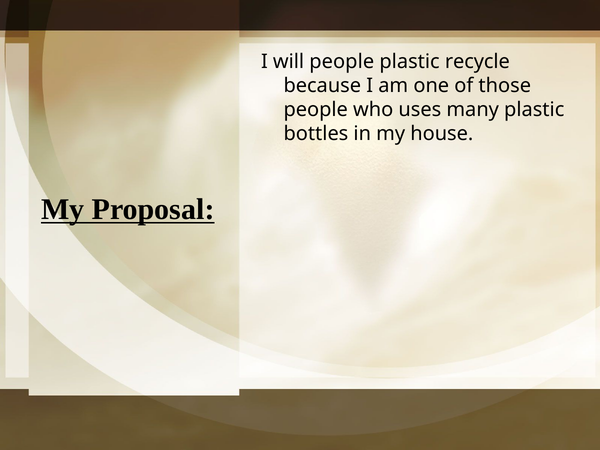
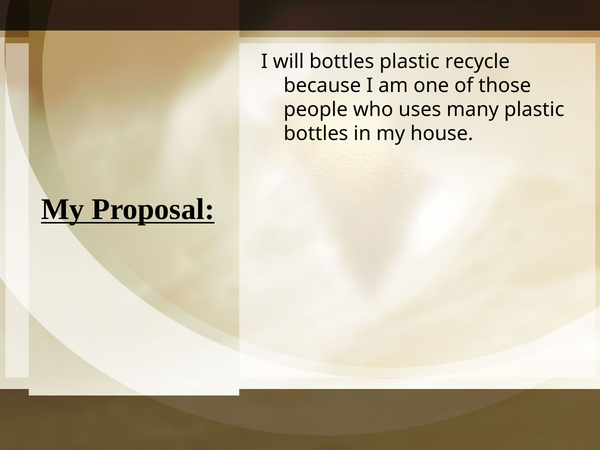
will people: people -> bottles (342, 61)
